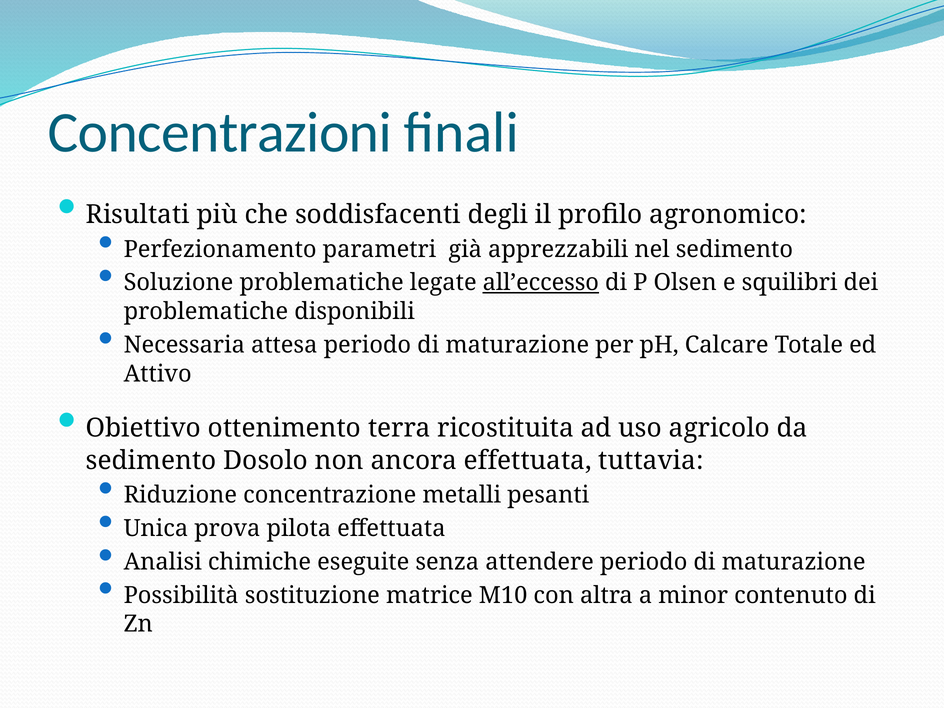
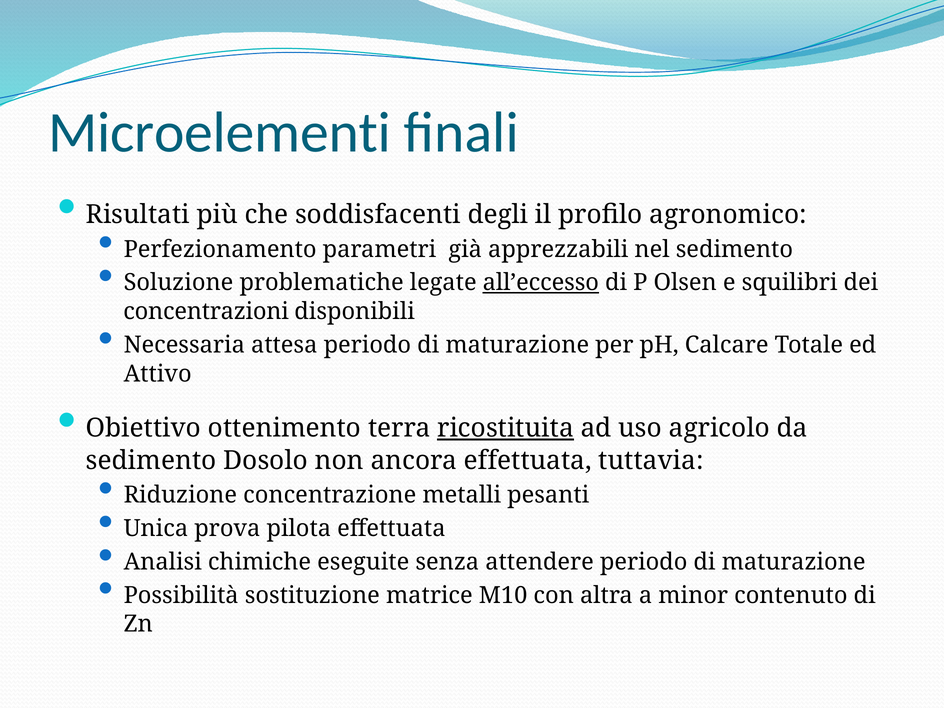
Concentrazioni: Concentrazioni -> Microelementi (220, 133)
problematiche: problematiche -> concentrazioni (206, 312)
ricostituita underline: none -> present (505, 428)
